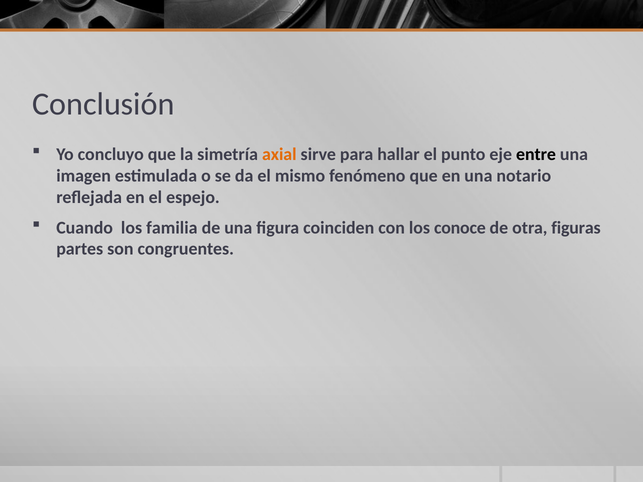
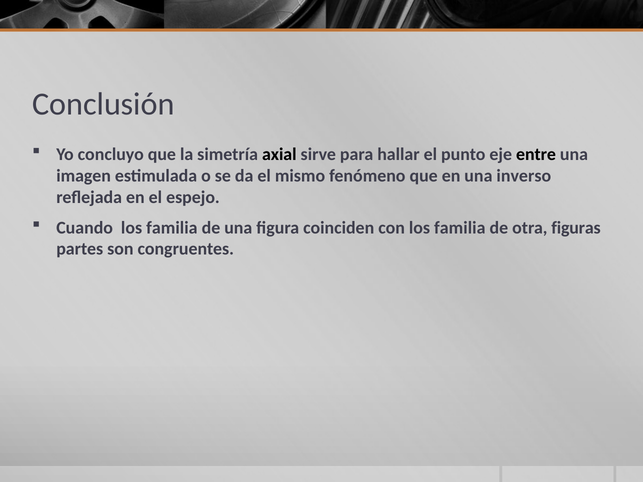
axial colour: orange -> black (279, 154)
notario: notario -> inverso (524, 176)
con los conoce: conoce -> familia (460, 228)
